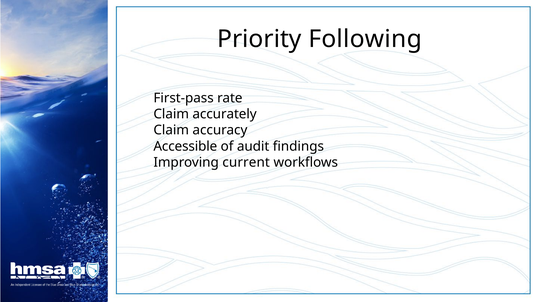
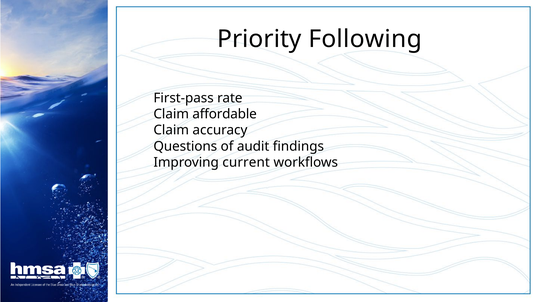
accurately: accurately -> affordable (225, 114)
Accessible: Accessible -> Questions (185, 147)
